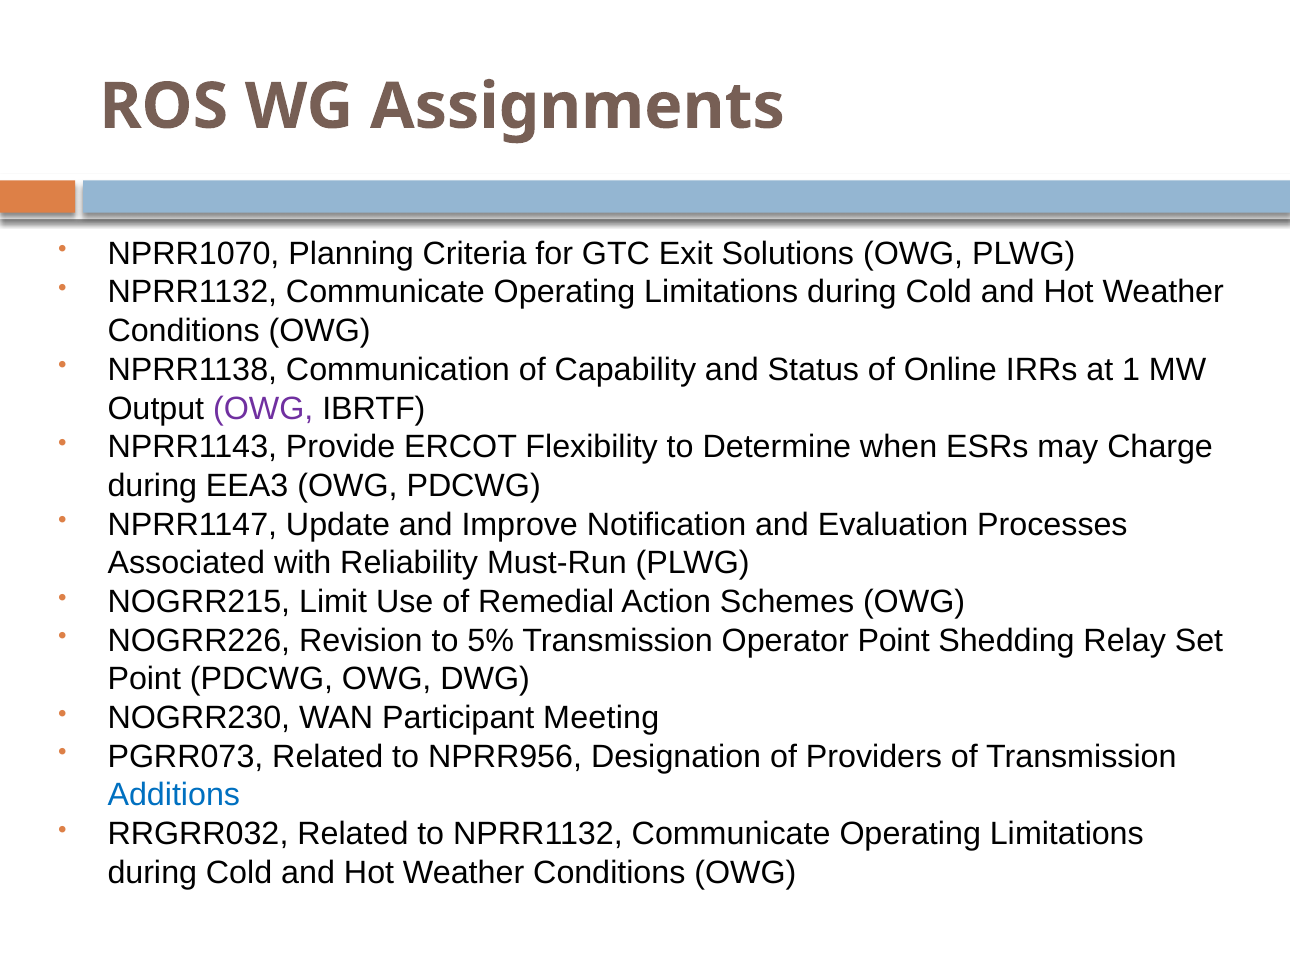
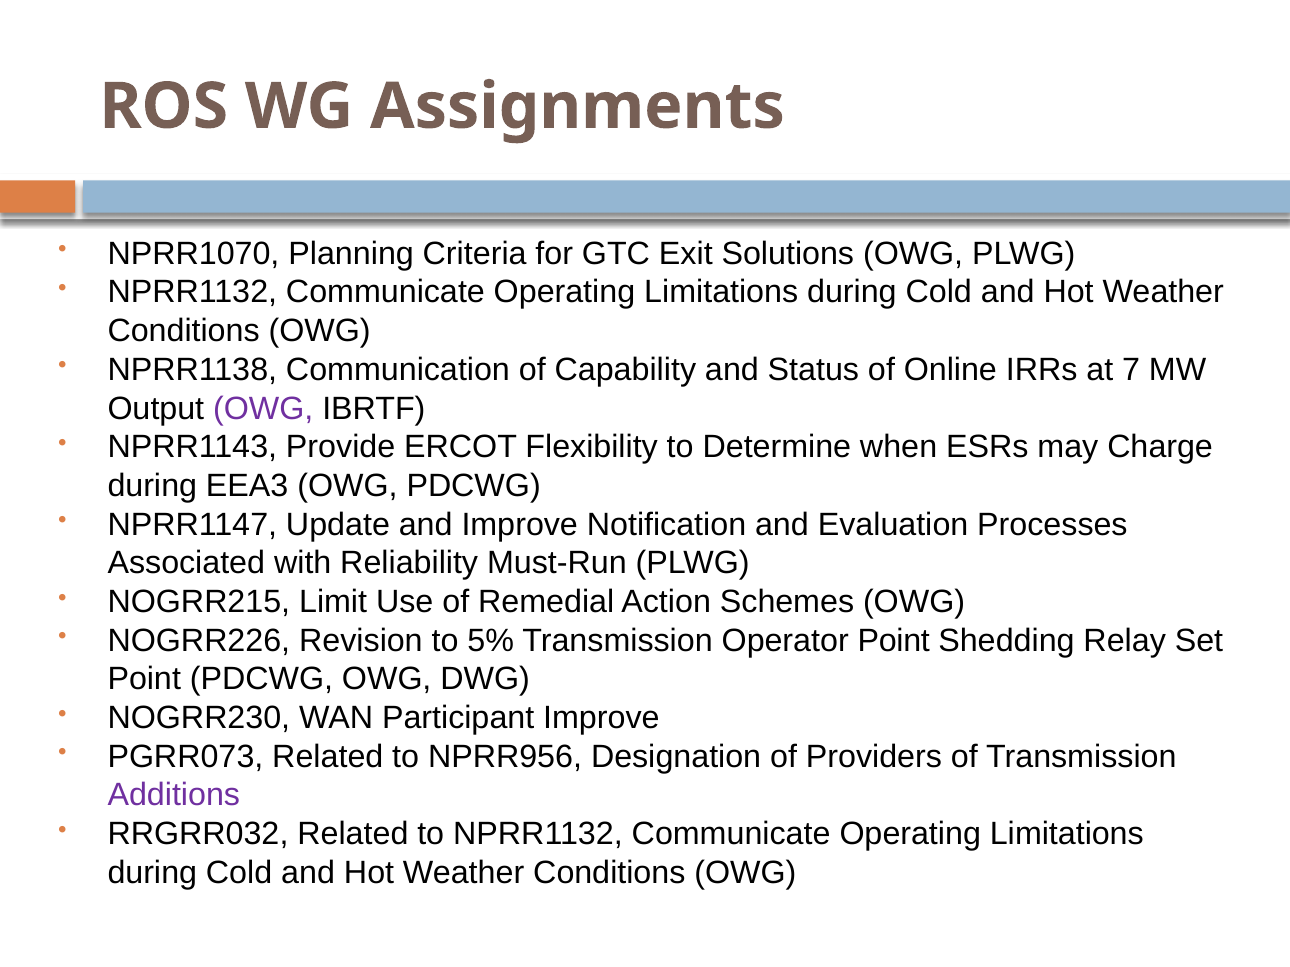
1: 1 -> 7 (1131, 370)
Participant Meeting: Meeting -> Improve (601, 718)
Additions colour: blue -> purple (174, 796)
